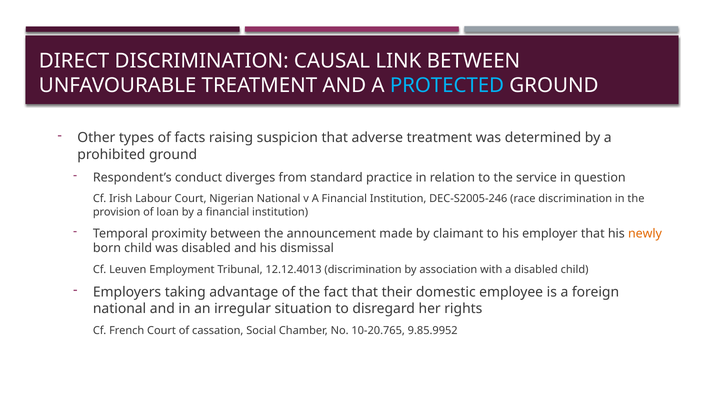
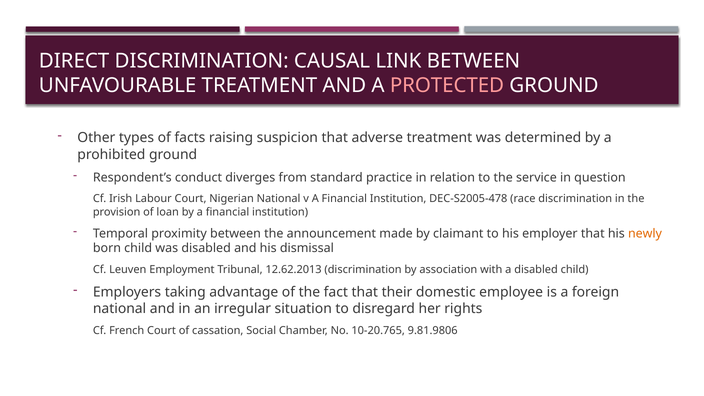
PROTECTED colour: light blue -> pink (447, 86)
DEC-S2005-246: DEC-S2005-246 -> DEC-S2005-478 (468, 199)
12.12.4013: 12.12.4013 -> 12.62.2013 (294, 269)
9.85.9952: 9.85.9952 -> 9.81.9806 (433, 331)
